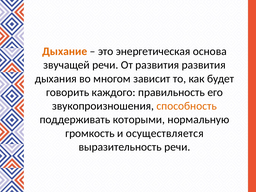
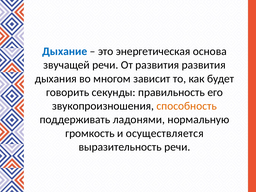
Дыхание colour: orange -> blue (65, 51)
каждого: каждого -> секунды (114, 92)
которыми: которыми -> ладонями (139, 120)
